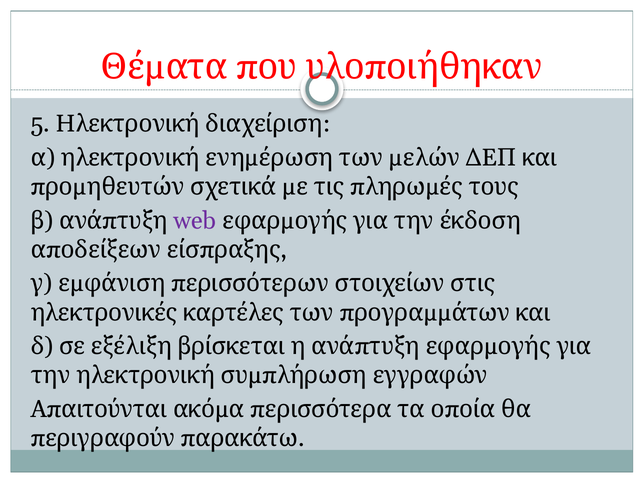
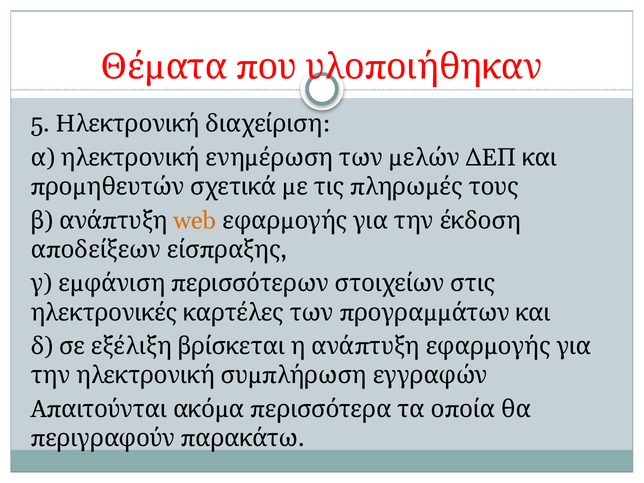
web colour: purple -> orange (195, 221)
